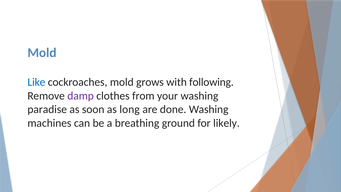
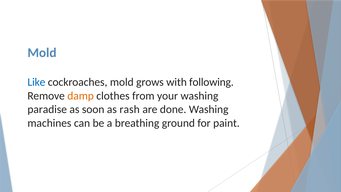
damp colour: purple -> orange (81, 96)
long: long -> rash (130, 109)
likely: likely -> paint (226, 123)
